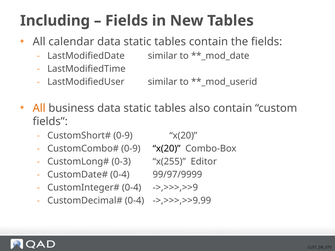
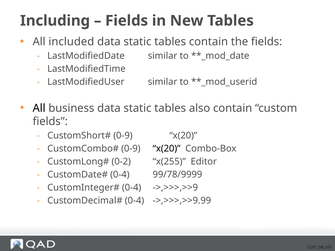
calendar: calendar -> included (71, 42)
All colour: orange -> black (39, 108)
0-3: 0-3 -> 0-2 (121, 162)
99/97/9999: 99/97/9999 -> 99/78/9999 (177, 175)
